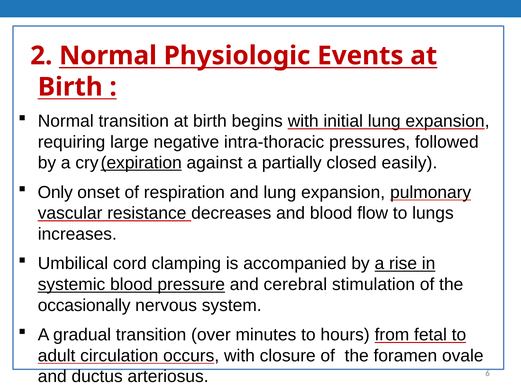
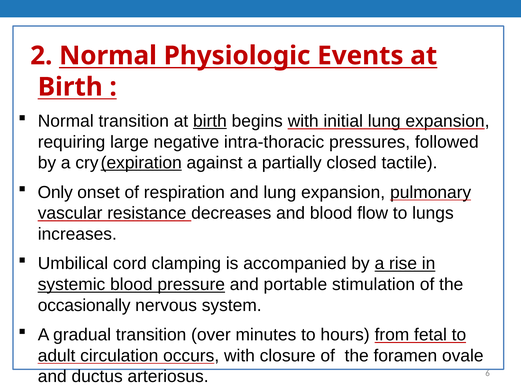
birth underline: none -> present (210, 121)
easily: easily -> tactile (410, 163)
cerebral: cerebral -> portable (295, 284)
